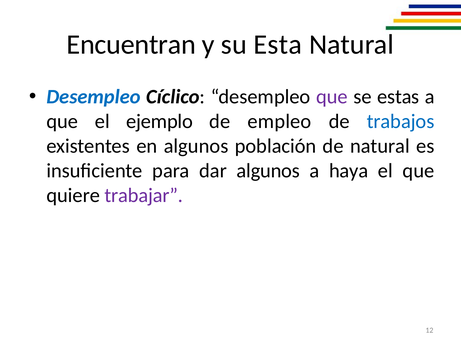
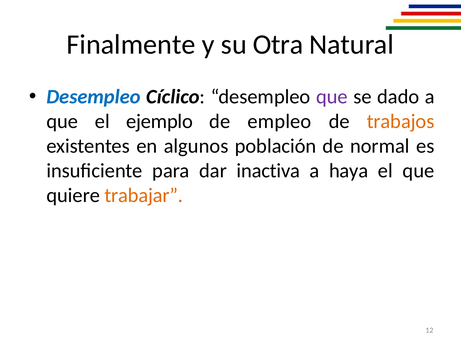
Encuentran: Encuentran -> Finalmente (131, 45)
Esta: Esta -> Otra (278, 45)
estas: estas -> dado (398, 97)
trabajos colour: blue -> orange (401, 121)
de natural: natural -> normal (380, 146)
dar algunos: algunos -> inactiva (268, 171)
trabajar colour: purple -> orange (144, 195)
